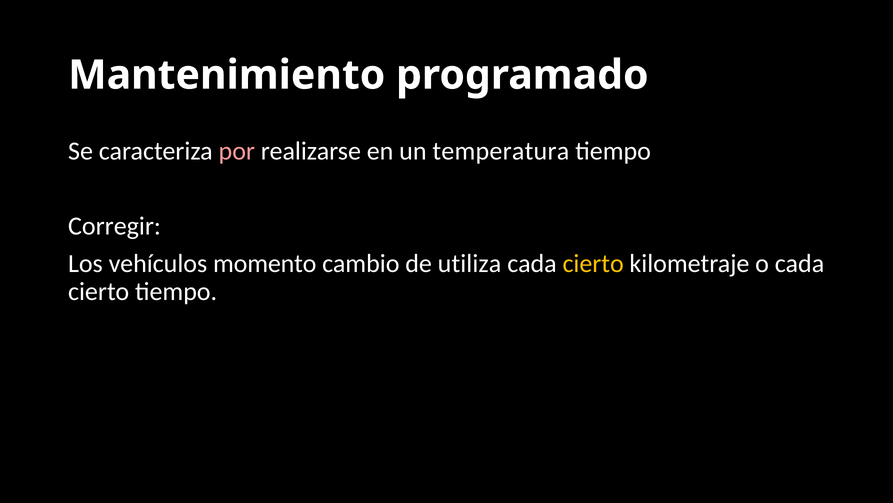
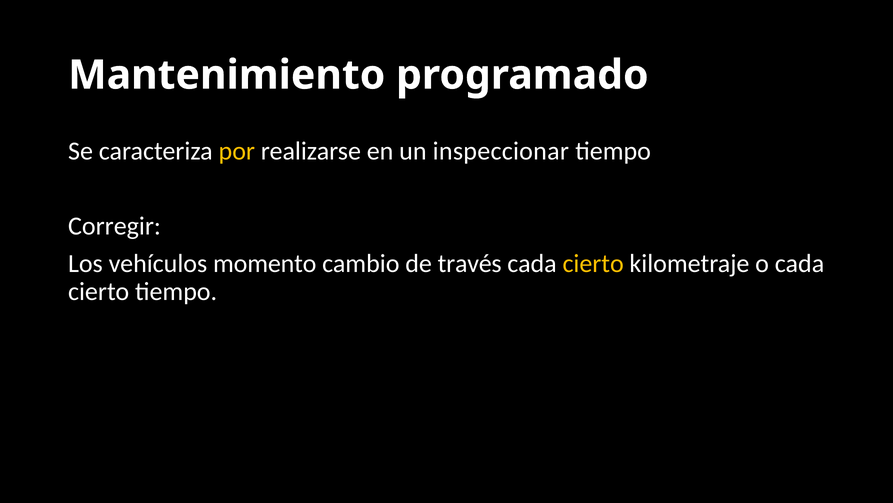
por colour: pink -> yellow (237, 151)
temperatura: temperatura -> inspeccionar (501, 151)
utiliza: utiliza -> través (470, 263)
